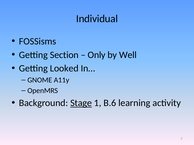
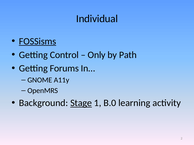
FOSSisms underline: none -> present (38, 41)
Section: Section -> Control (64, 55)
Well: Well -> Path (128, 55)
Looked: Looked -> Forums (64, 69)
B.6: B.6 -> B.0 (110, 103)
